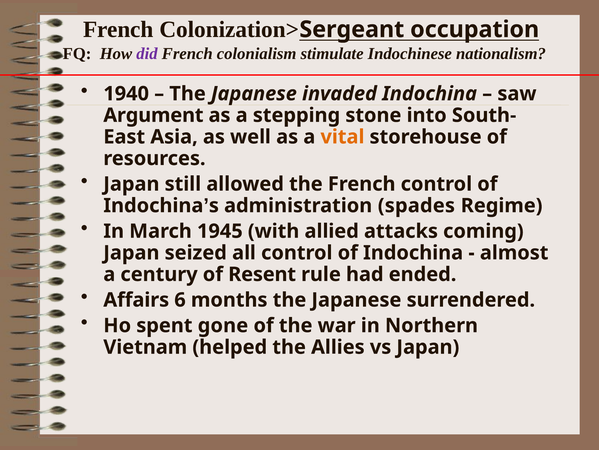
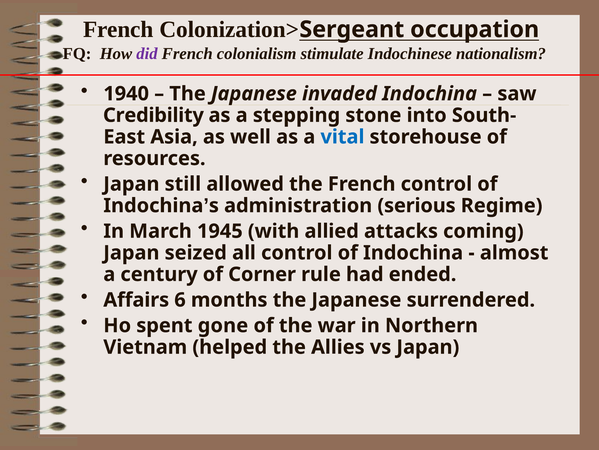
Argument: Argument -> Credibility (153, 115)
vital colour: orange -> blue (342, 137)
spades: spades -> serious (417, 205)
Resent: Resent -> Corner (262, 274)
